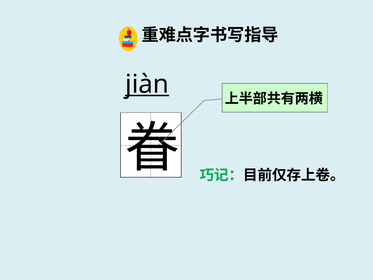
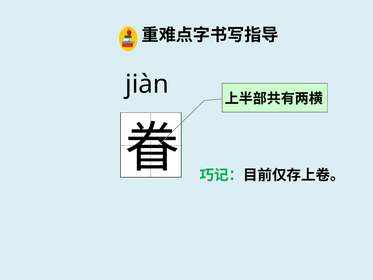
jiàn underline: present -> none (147, 84)
